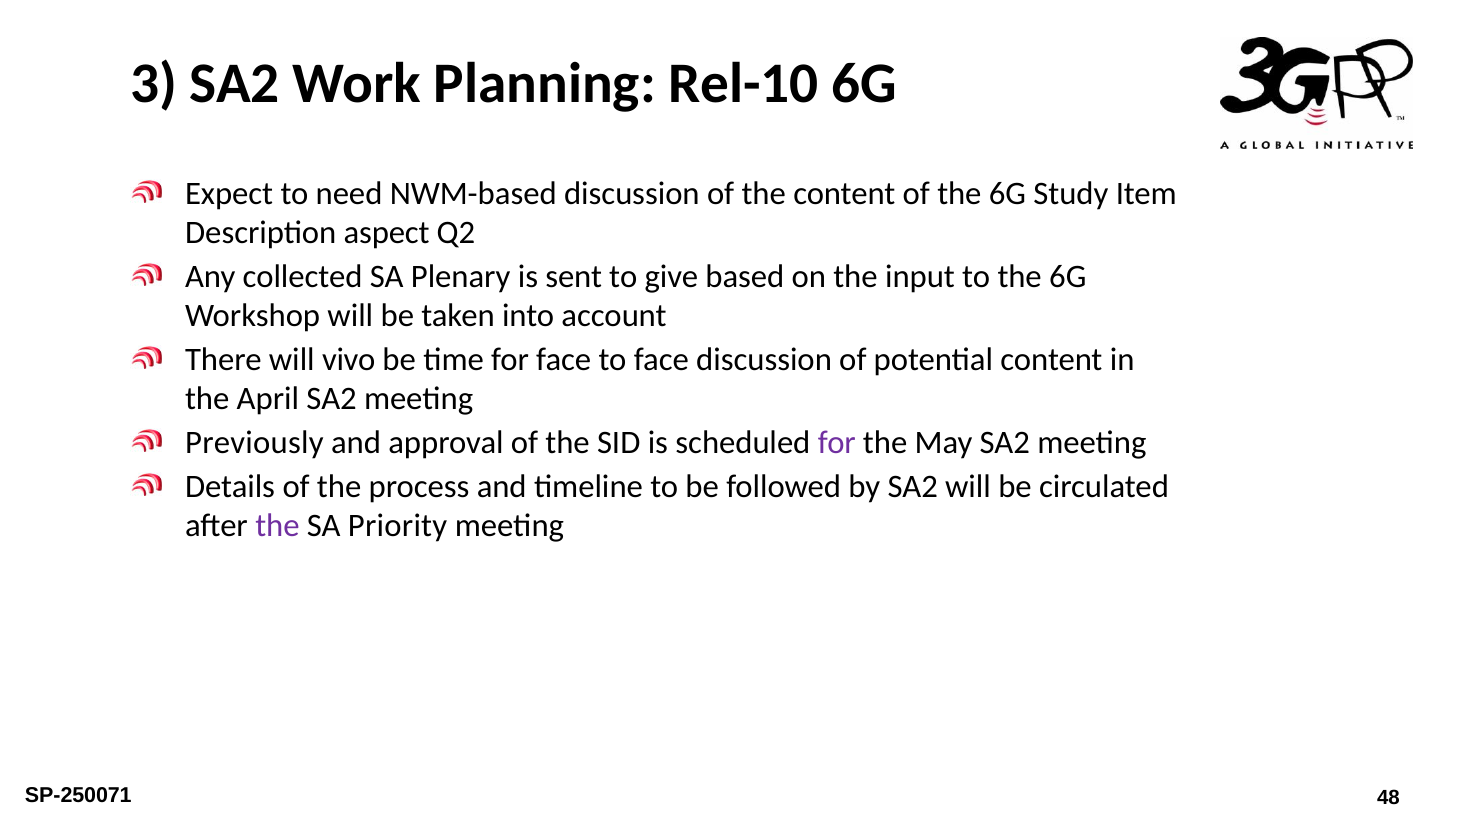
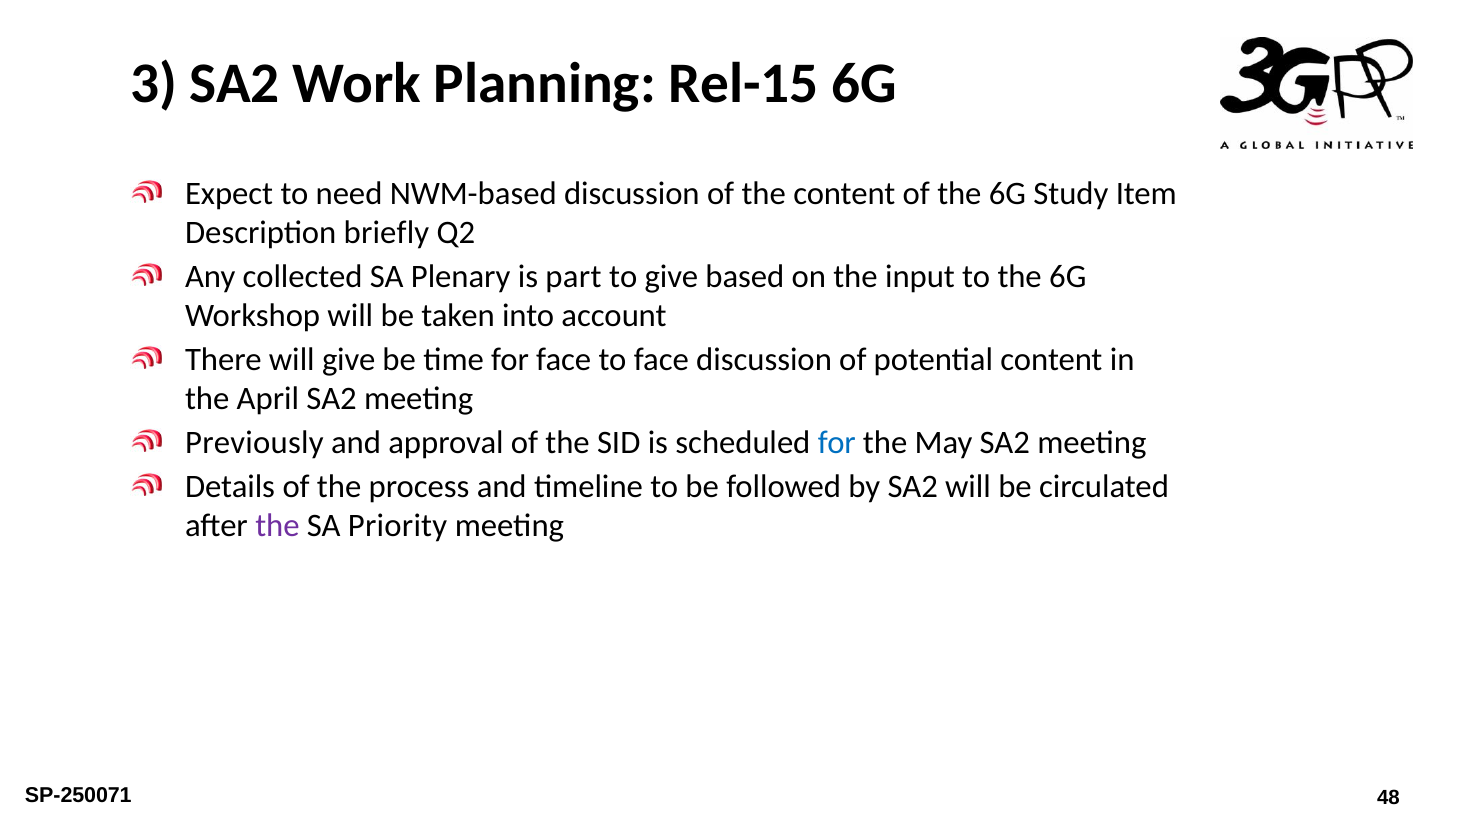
Rel-10: Rel-10 -> Rel-15 (744, 84)
aspect: aspect -> briefly (386, 233)
sent: sent -> part (574, 276)
will vivo: vivo -> give (349, 360)
for colour: purple -> blue (837, 443)
